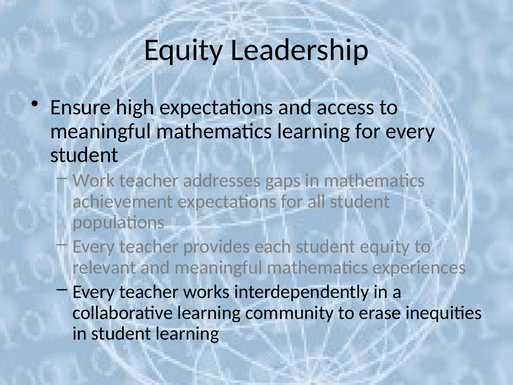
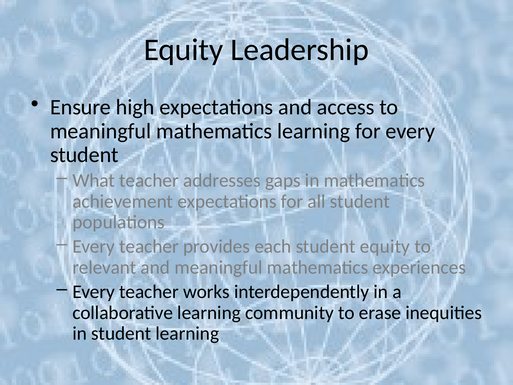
Work: Work -> What (94, 180)
